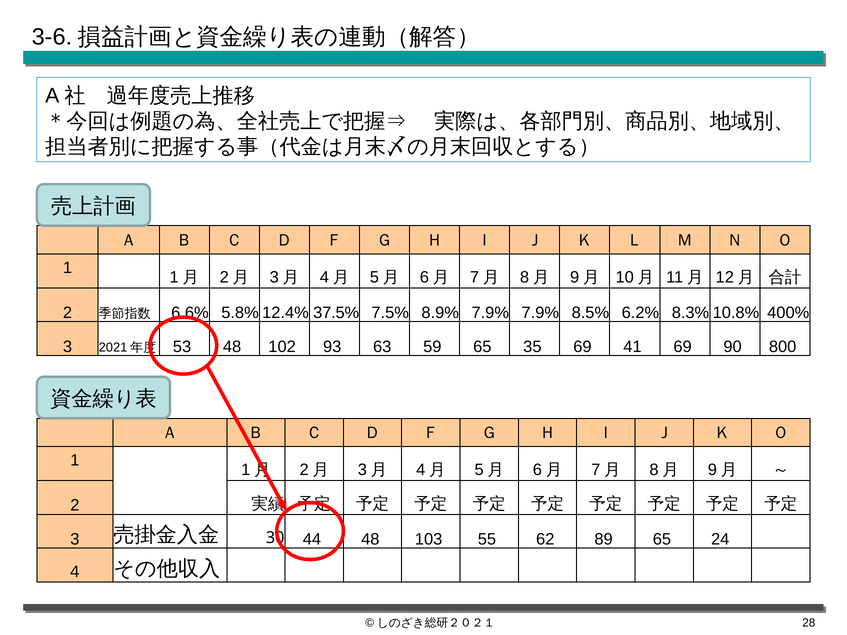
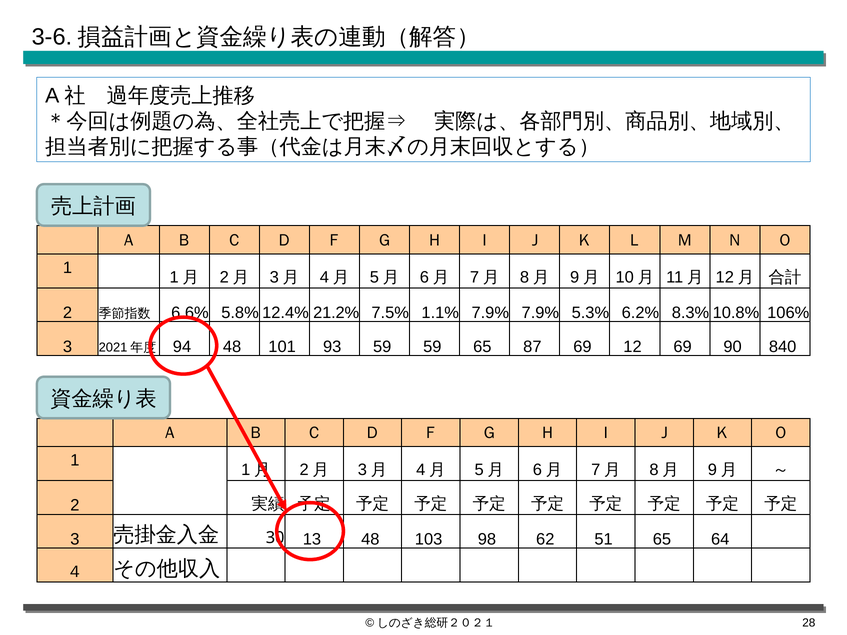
37.5%: 37.5% -> 21.2% (336, 313)
8.9%: 8.9% -> 1.1% (440, 313)
8.5%: 8.5% -> 5.3% (590, 313)
400%: 400% -> 106% (788, 313)
53: 53 -> 94 (182, 347)
102: 102 -> 101 (282, 347)
93 63: 63 -> 59 (382, 347)
35: 35 -> 87 (532, 347)
41: 41 -> 12 (633, 347)
800: 800 -> 840 (783, 347)
44: 44 -> 13 (312, 539)
55: 55 -> 98 (487, 539)
89: 89 -> 51 (604, 539)
24: 24 -> 64 (720, 539)
